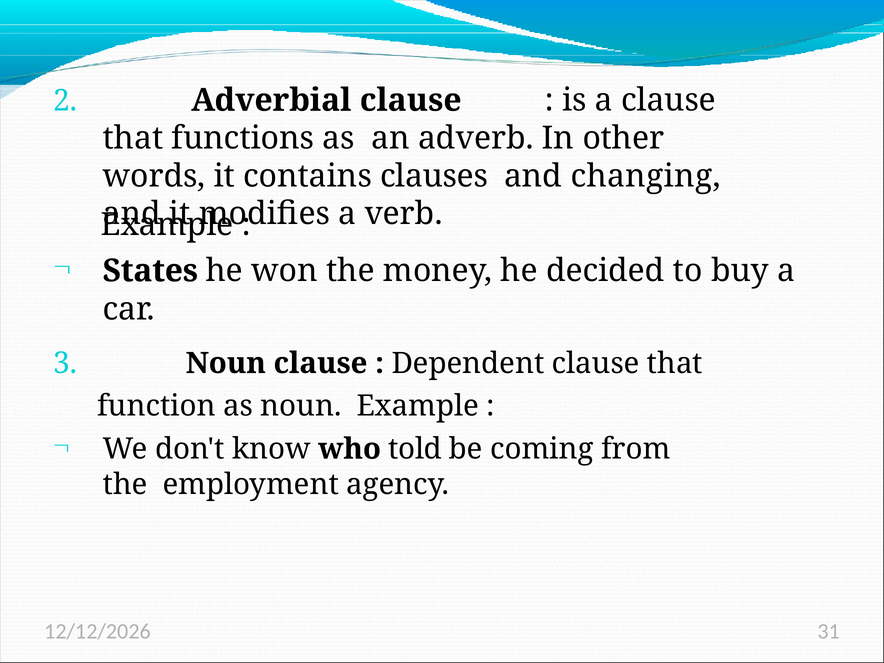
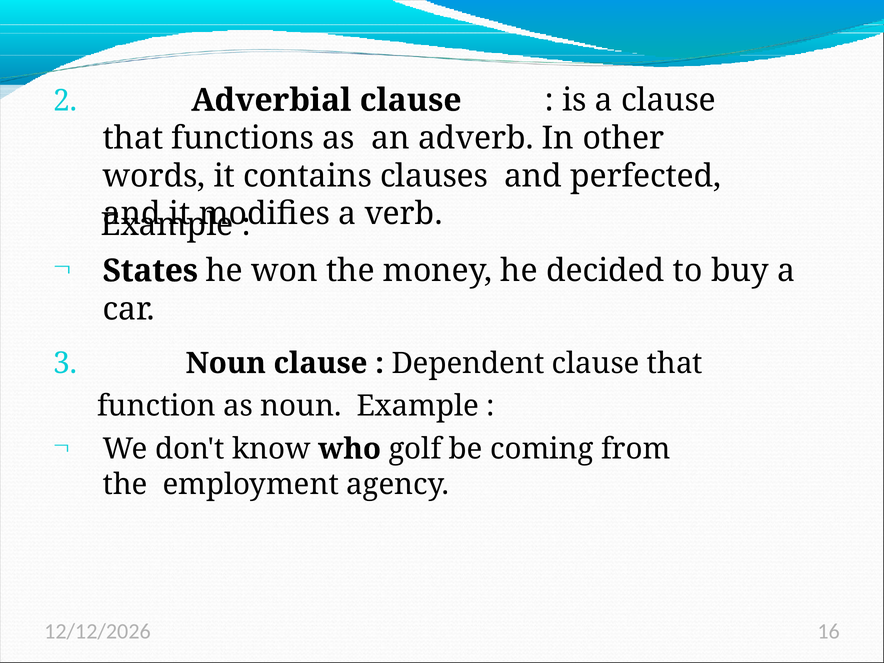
changing: changing -> perfected (646, 176)
told: told -> golf (415, 449)
31: 31 -> 16 (829, 631)
